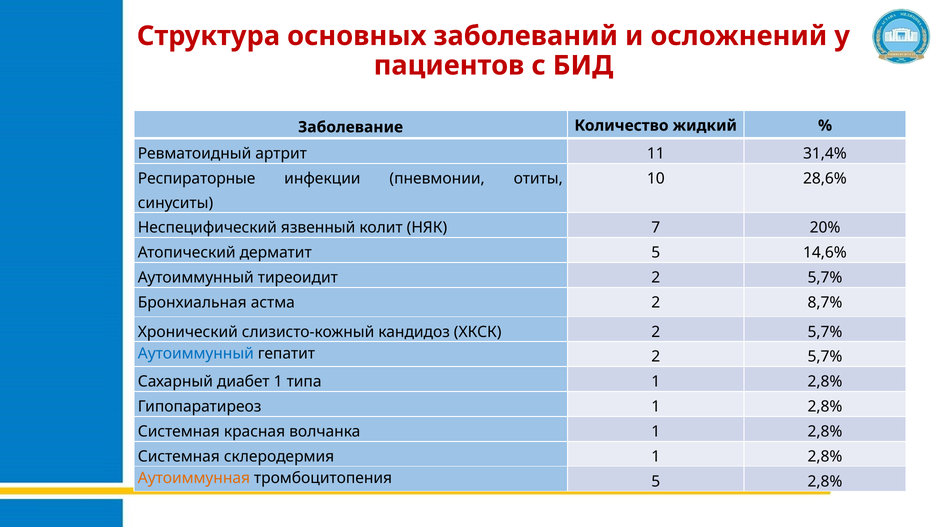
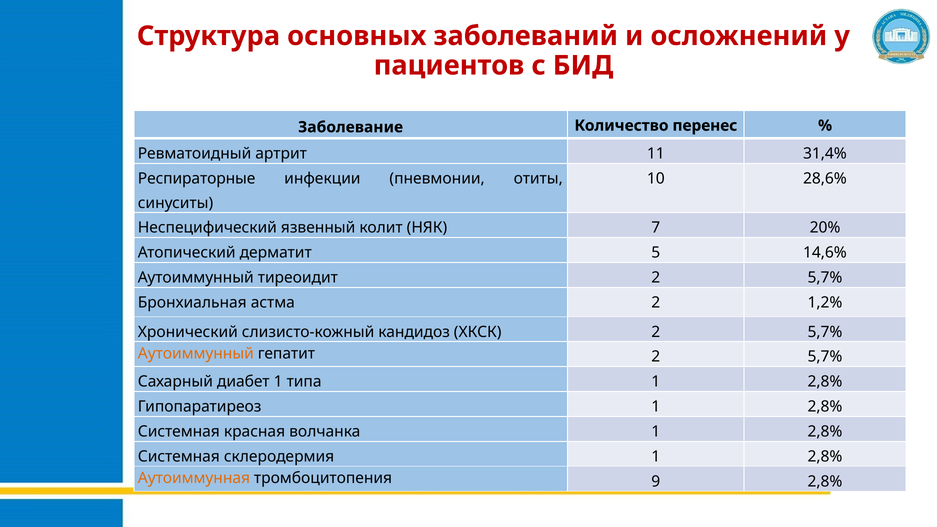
жидкий: жидкий -> перенес (705, 126)
8,7%: 8,7% -> 1,2% (825, 303)
Аутоиммунный colour: blue -> orange (196, 354)
тромбоцитопения 5: 5 -> 9 (656, 482)
